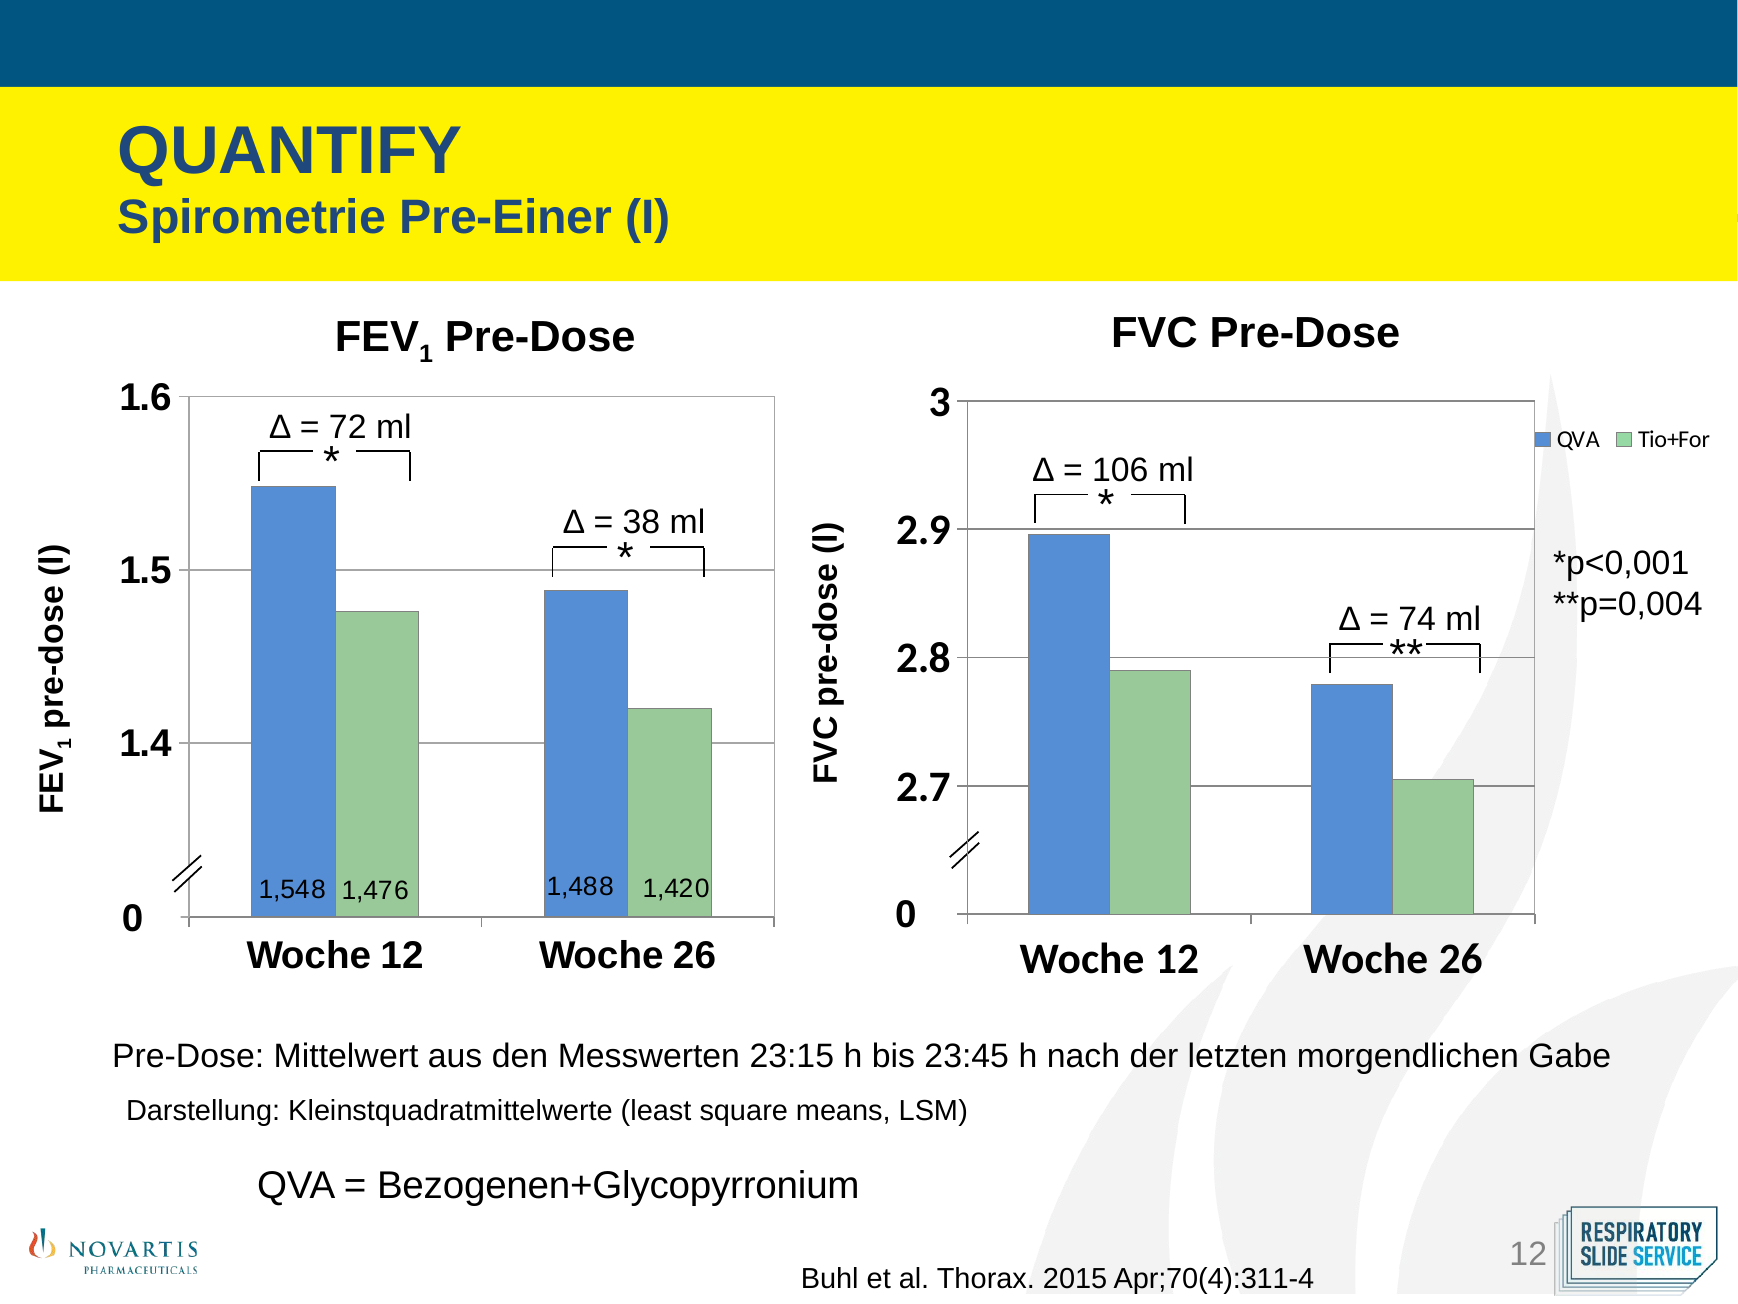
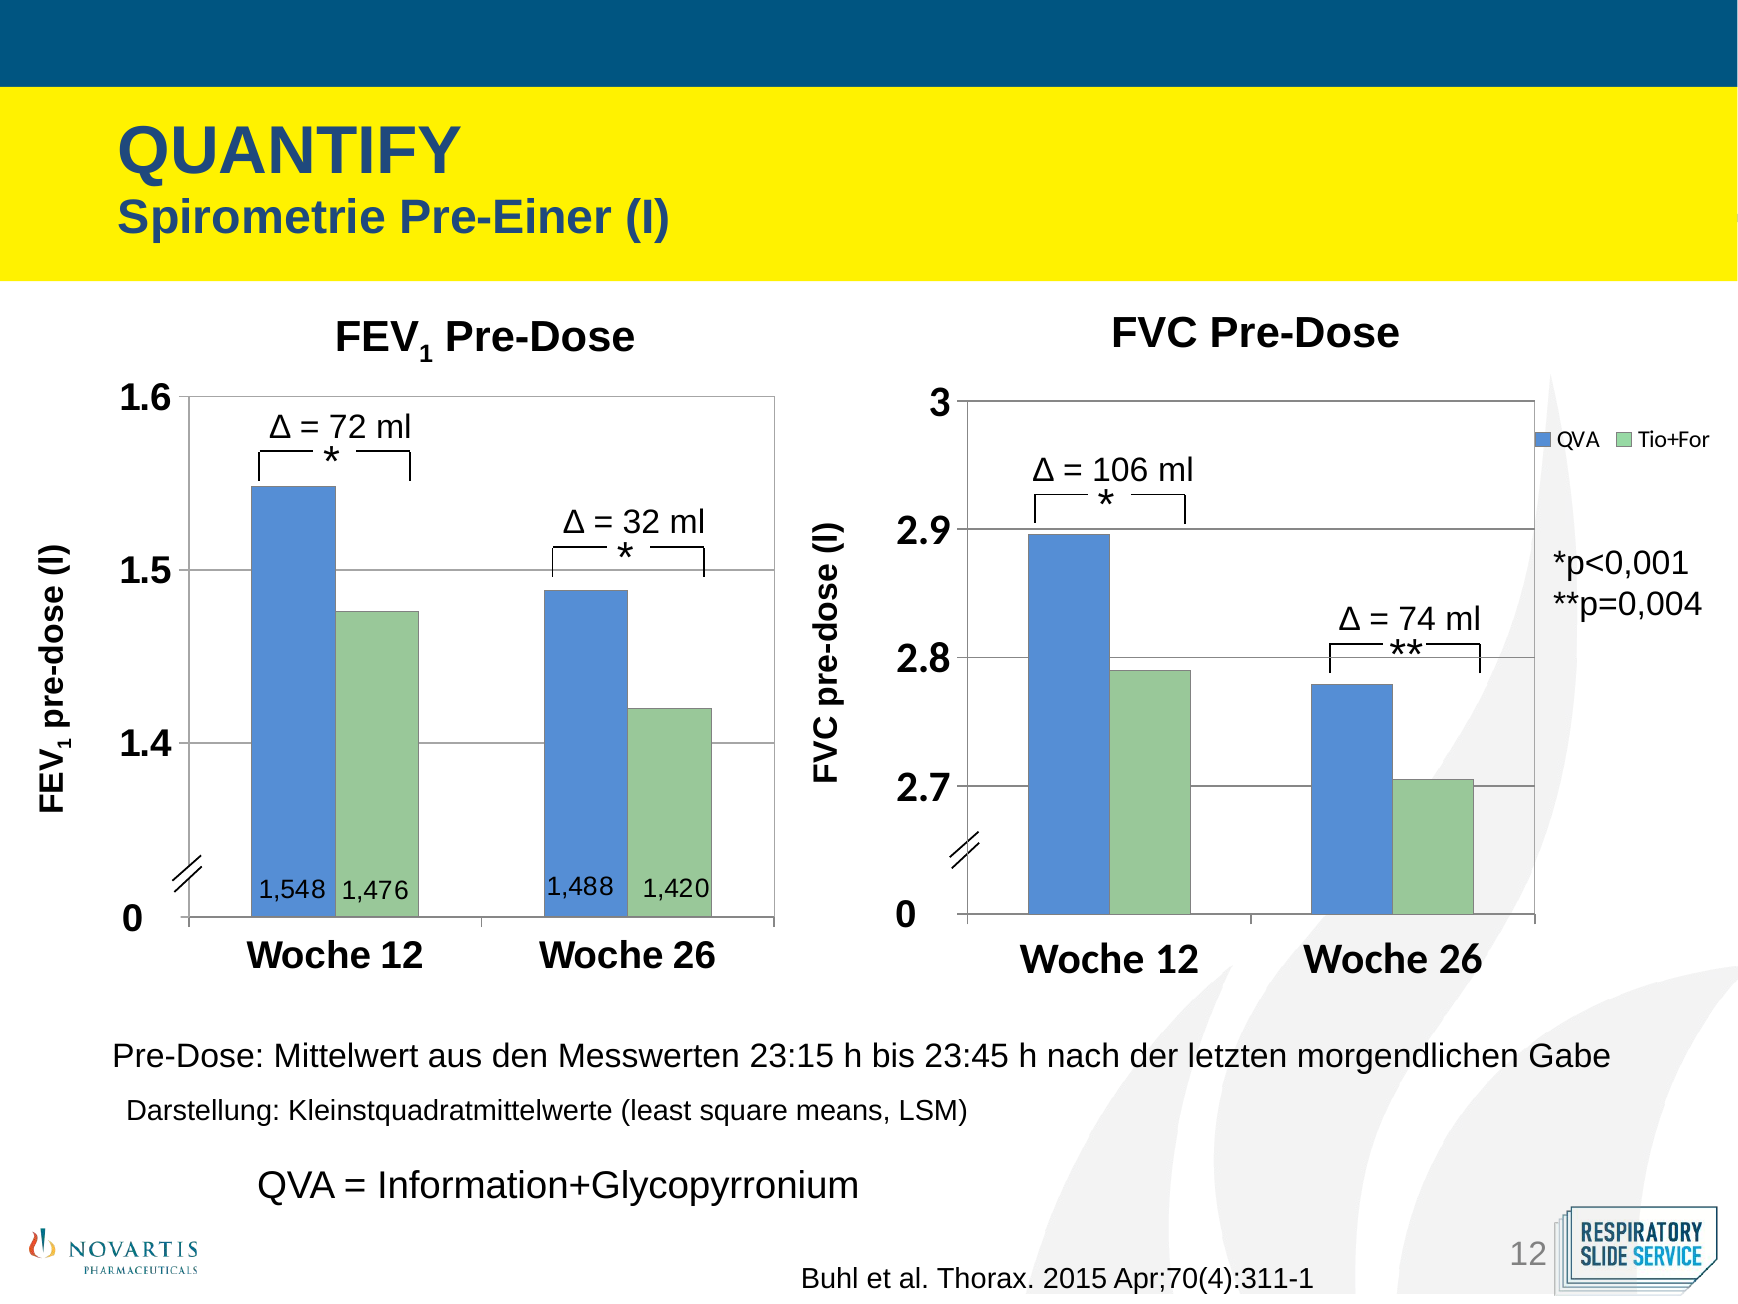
38: 38 -> 32 (641, 522)
Bezogenen+Glycopyrronium: Bezogenen+Glycopyrronium -> Information+Glycopyrronium (618, 1185)
Apr;70(4):311-4: Apr;70(4):311-4 -> Apr;70(4):311-1 (1214, 1278)
